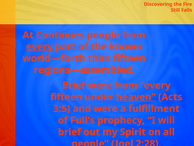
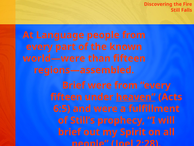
Continues: Continues -> Language (60, 35)
every underline: present -> none (39, 47)
world—forth: world—forth -> world—were (54, 58)
3:5: 3:5 -> 6:5 (62, 108)
Full’s: Full’s -> Still’s (83, 120)
